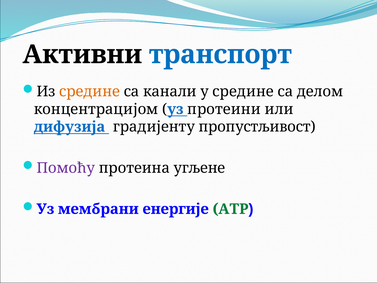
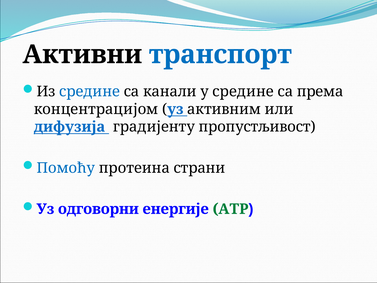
средине colour: orange -> blue (90, 91)
делом: делом -> према (320, 91)
протеини: протеини -> активним (224, 109)
Помоћу colour: purple -> blue (66, 168)
угљене: угљене -> страни (199, 168)
мембрани: мембрани -> одговорни (98, 209)
